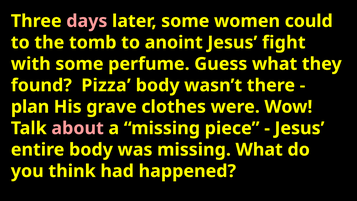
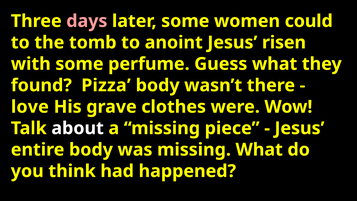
fight: fight -> risen (284, 42)
plan: plan -> love (30, 107)
about colour: pink -> white (78, 128)
